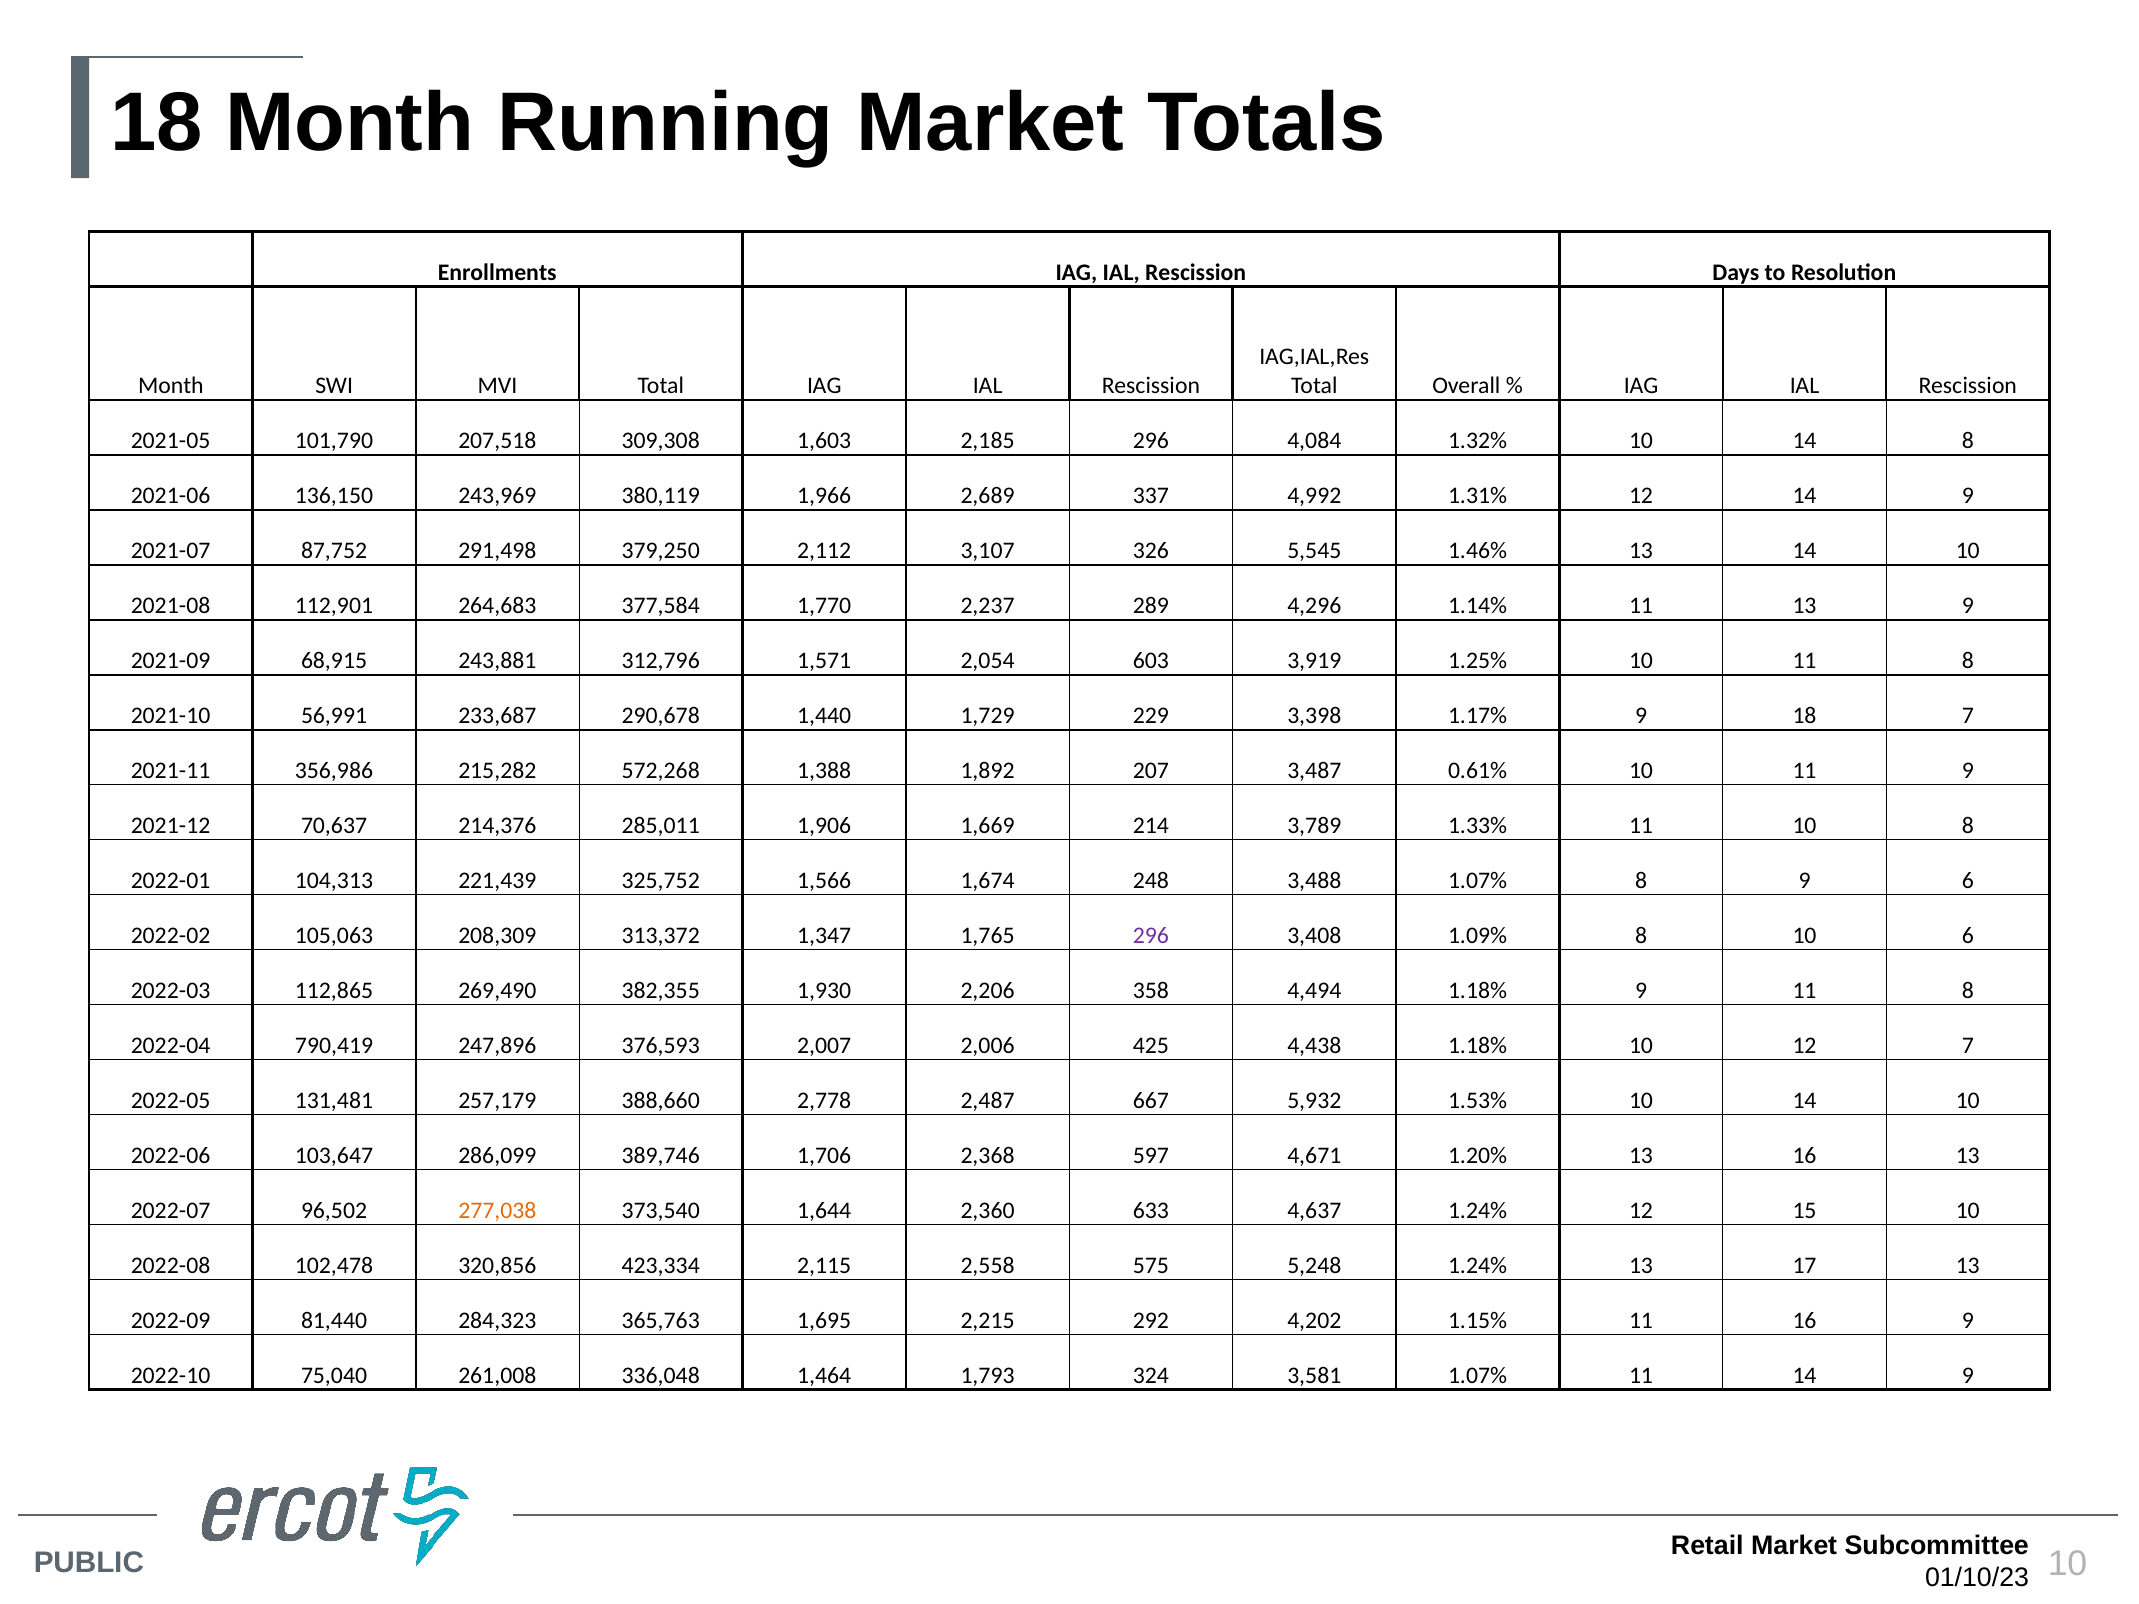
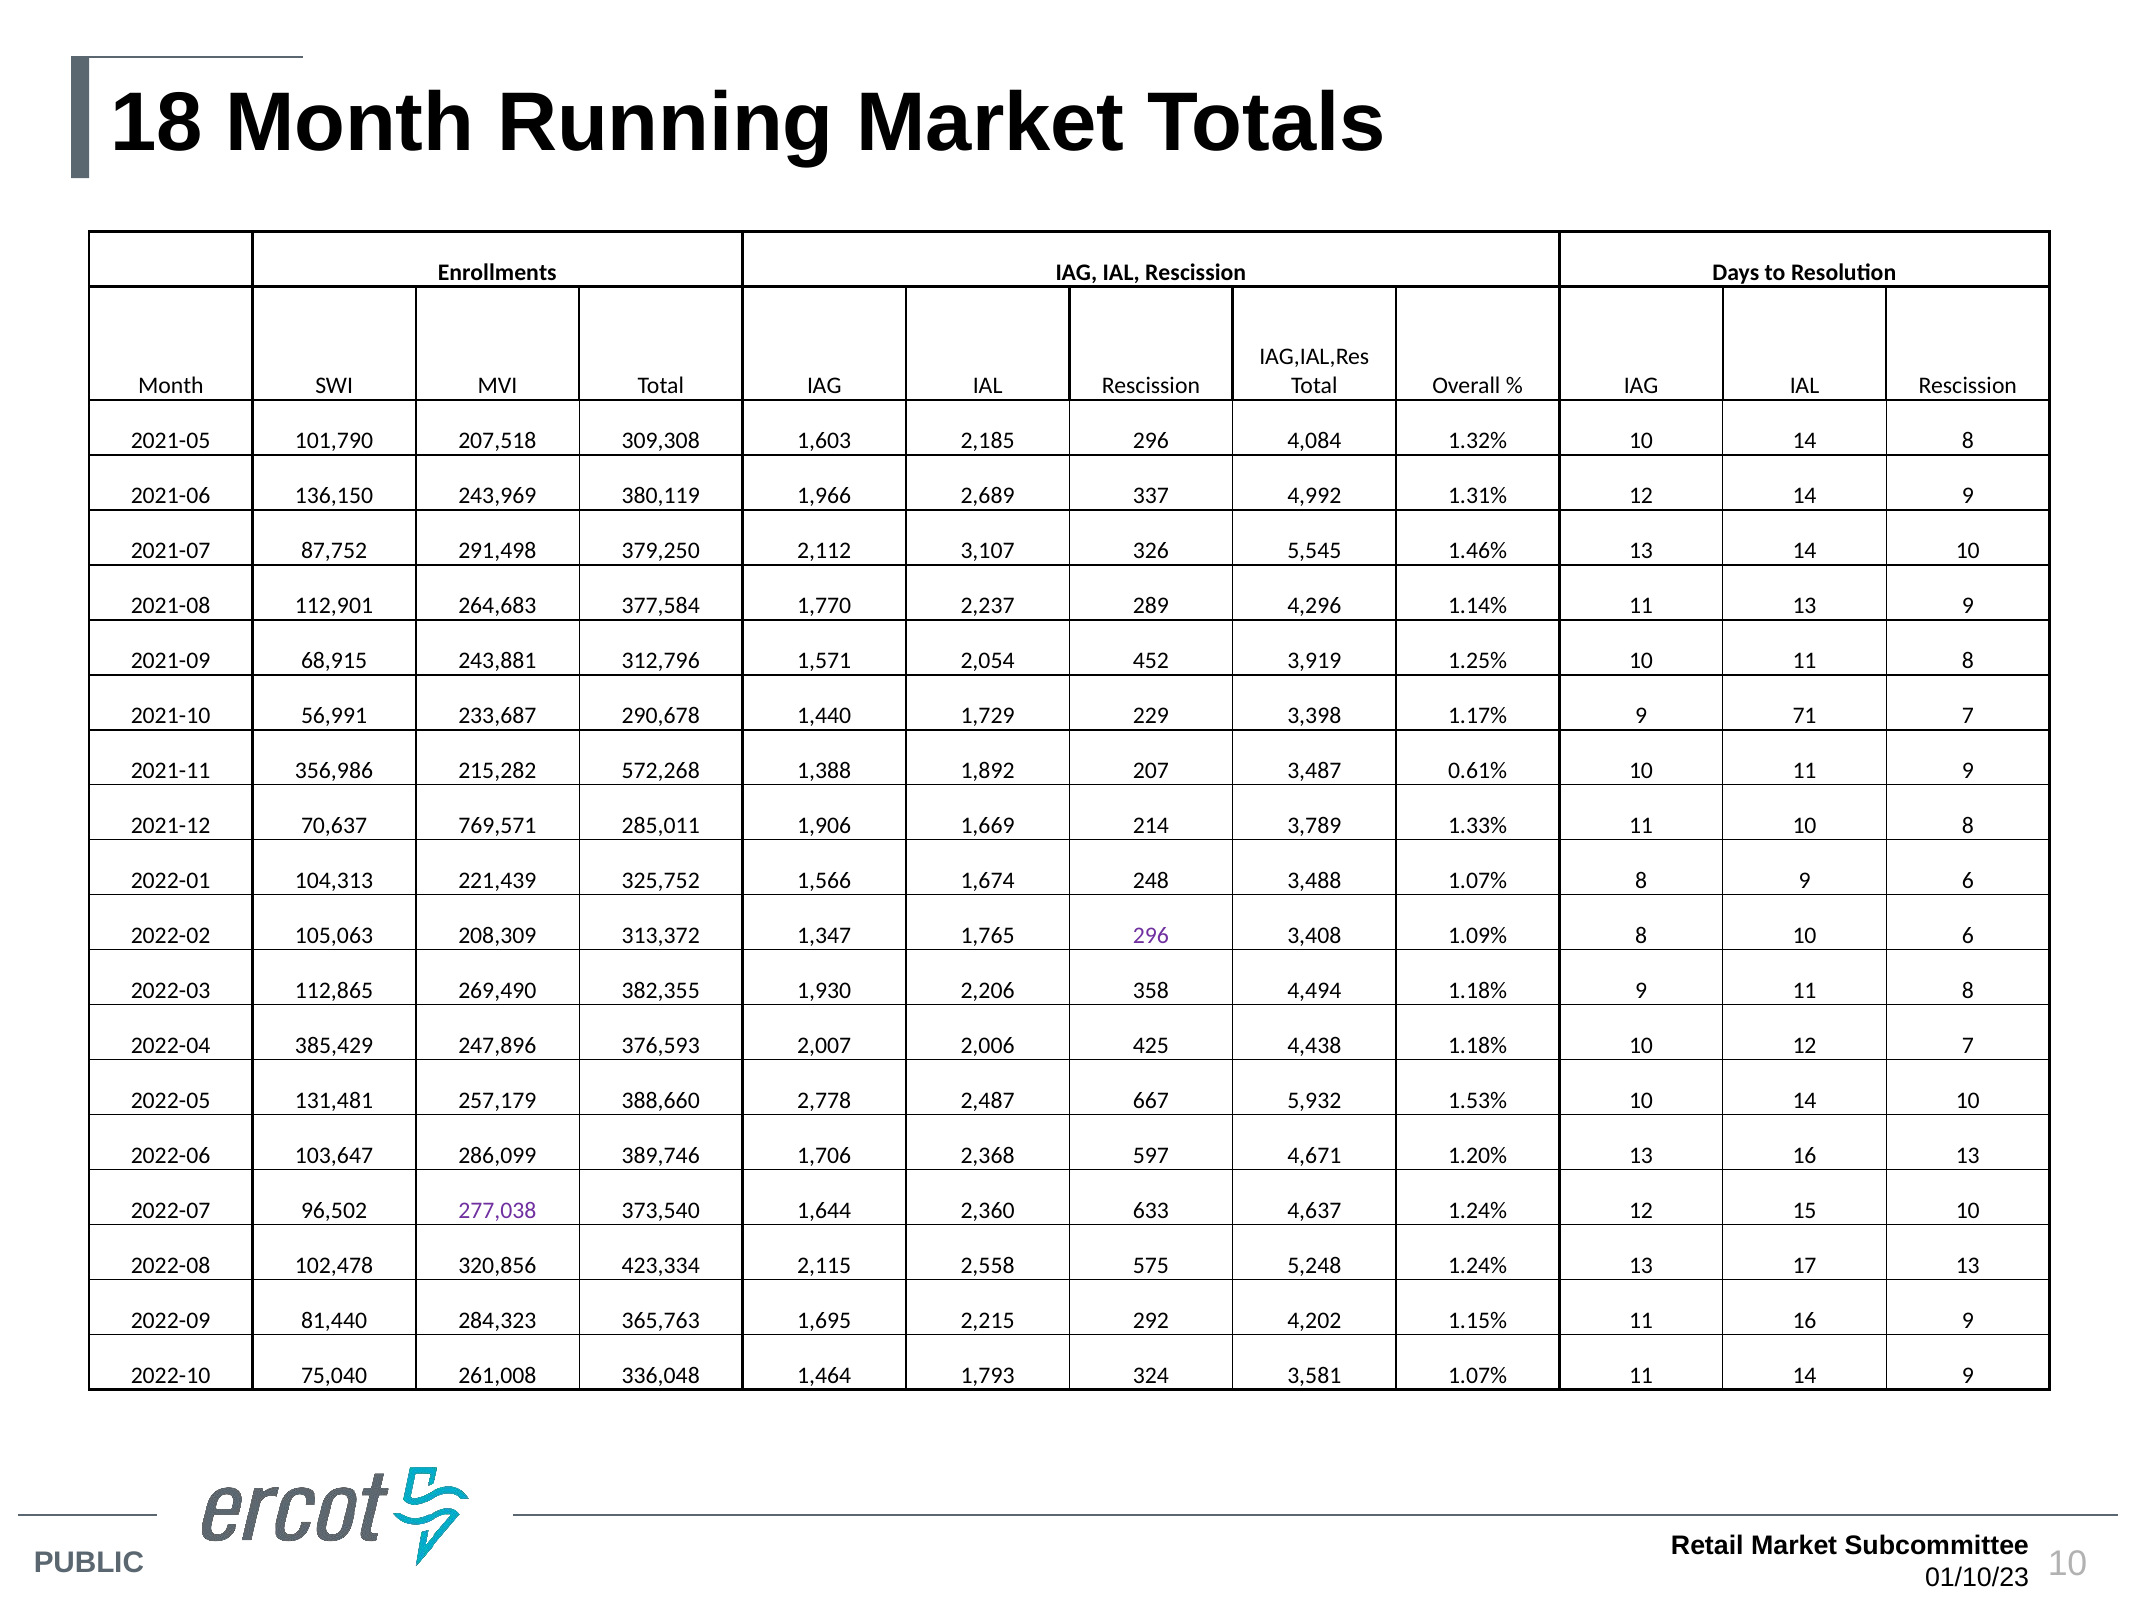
603: 603 -> 452 (1151, 661)
9 18: 18 -> 71 (1805, 716)
214,376: 214,376 -> 769,571 (497, 826)
790,419: 790,419 -> 385,429 (334, 1046)
277,038 colour: orange -> purple (497, 1211)
